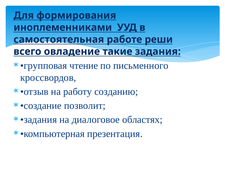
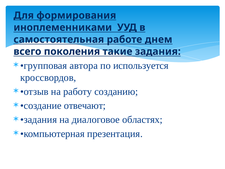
реши: реши -> днем (159, 39)
овладение: овладение -> поколения (72, 51)
чтение: чтение -> автора (84, 65)
письменного: письменного -> используется (141, 65)
позволит: позволит -> отвечают (85, 105)
